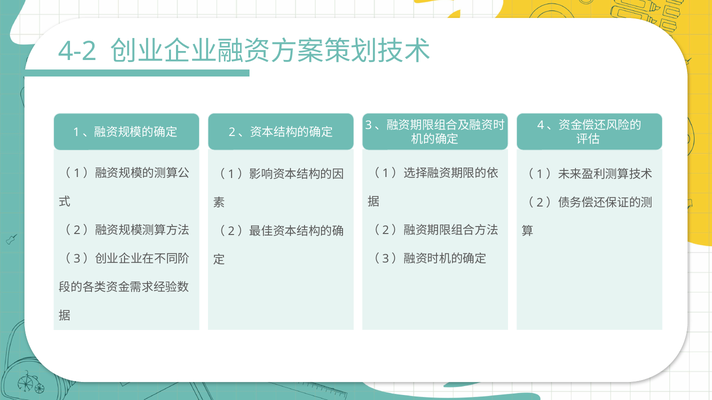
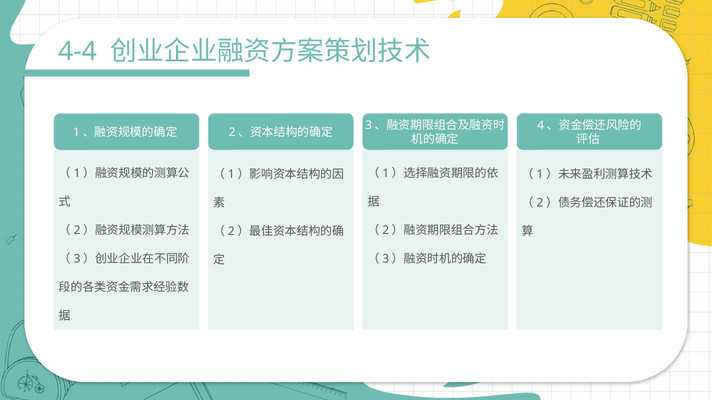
4-2: 4-2 -> 4-4 (78, 52)
